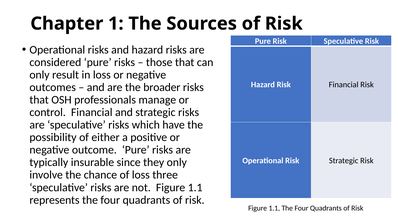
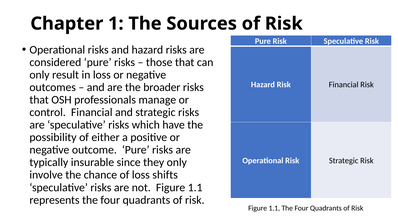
three: three -> shifts (165, 175)
